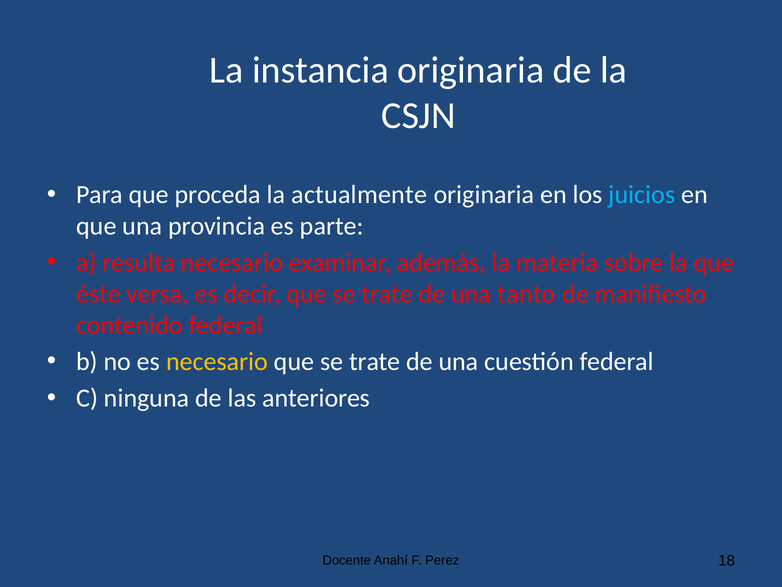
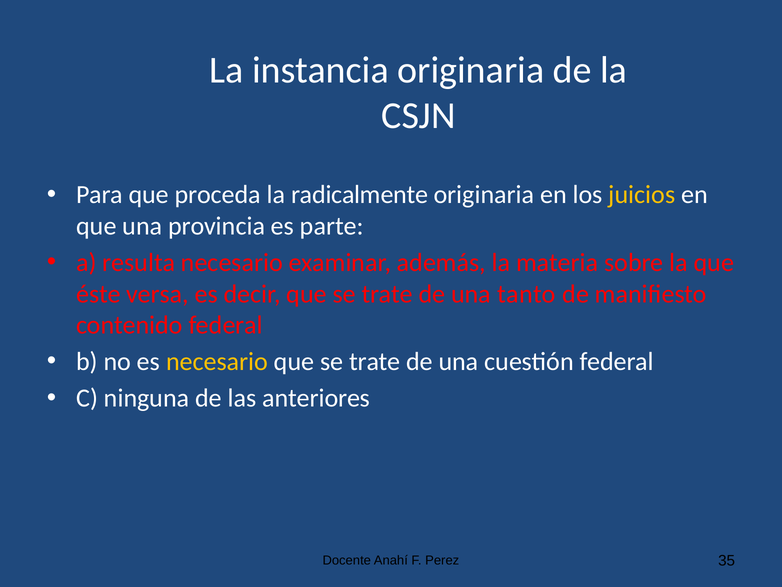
actualmente: actualmente -> radicalmente (360, 195)
juicios colour: light blue -> yellow (642, 195)
18: 18 -> 35 (727, 560)
